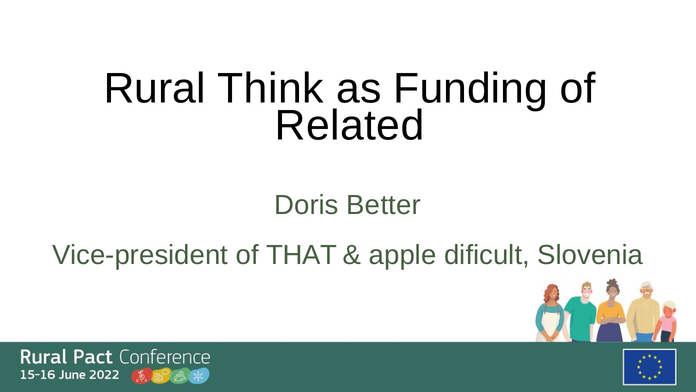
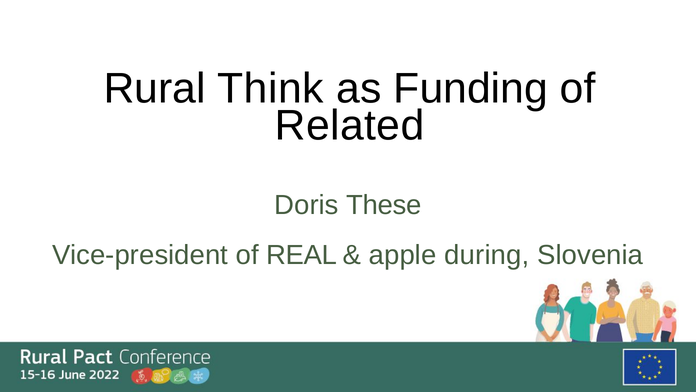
Better: Better -> These (384, 205)
THAT: THAT -> REAL (302, 255)
dificult: dificult -> during (487, 255)
